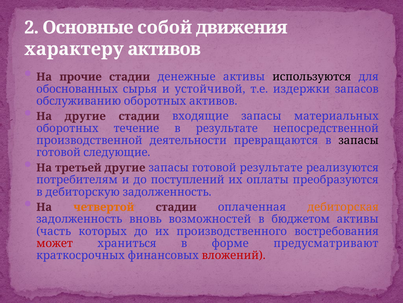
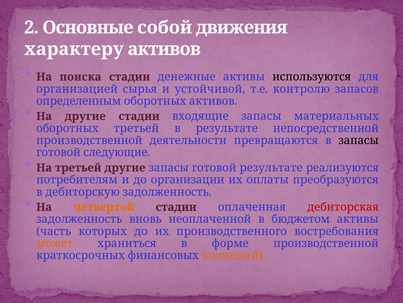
прочие: прочие -> поиска (81, 77)
обоснованных: обоснованных -> организацией (77, 89)
издержки: издержки -> контролю (301, 89)
обслуживанию: обслуживанию -> определенным (79, 101)
оборотных течение: течение -> третьей (136, 128)
поступлений: поступлений -> организации (188, 179)
дебиторская colour: orange -> red (343, 207)
возможностей: возможностей -> неоплаченной (210, 219)
может colour: red -> orange (55, 243)
форме предусматривают: предусматривают -> производственной (326, 243)
вложений colour: red -> orange (234, 255)
